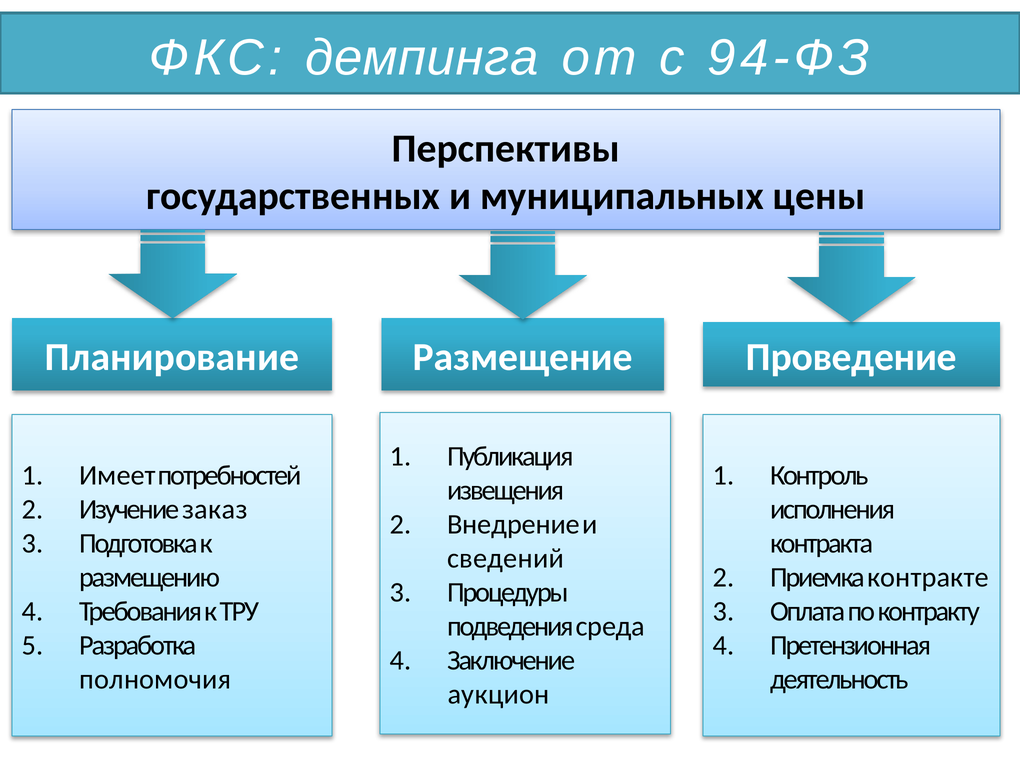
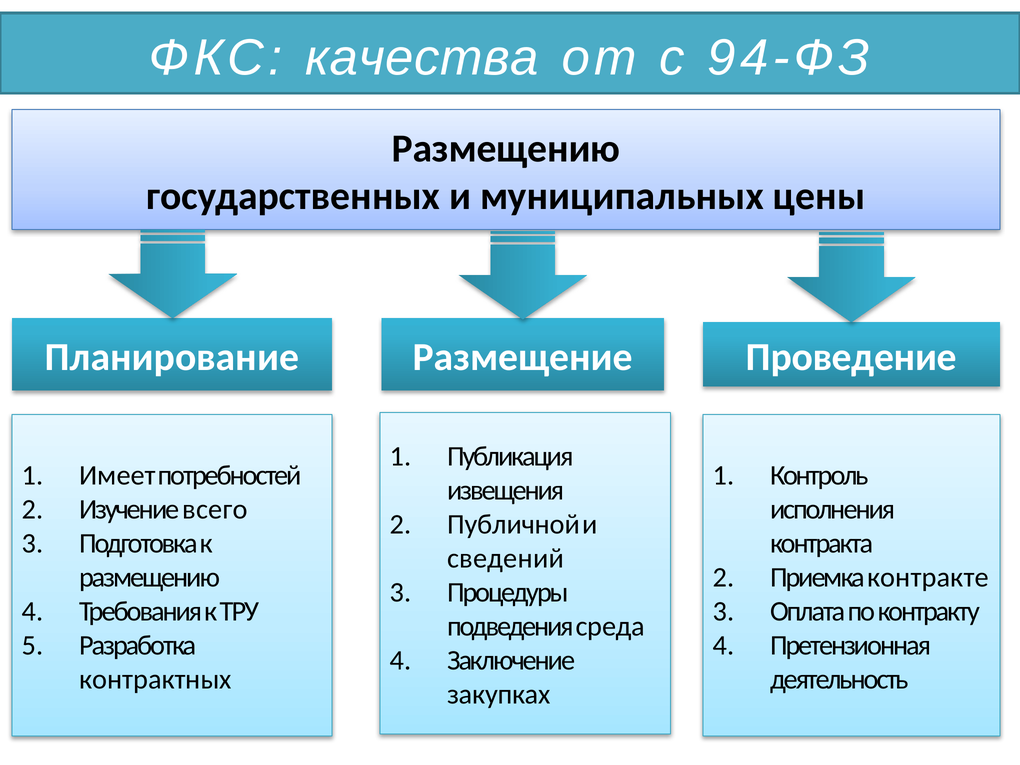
демпинга: демпинга -> качества (422, 58)
Перспективы: Перспективы -> Размещению (506, 149)
заказ: заказ -> всего (215, 509)
Внедрение: Внедрение -> Публичной (514, 524)
полномочия: полномочия -> контрактных (155, 679)
аукцион: аукцион -> закупках (499, 694)
